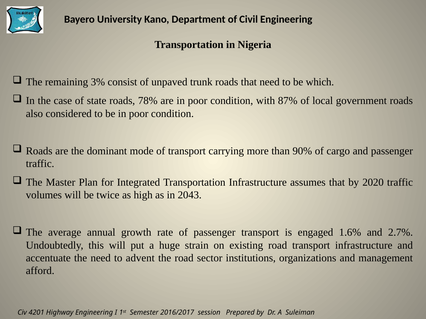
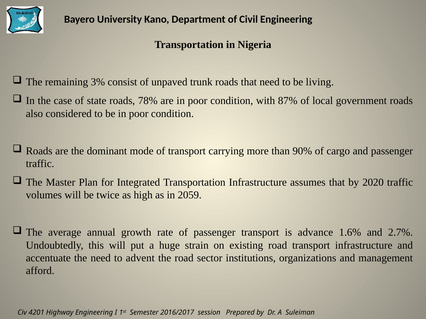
which: which -> living (320, 82)
2043: 2043 -> 2059 (190, 195)
engaged: engaged -> advance (315, 233)
